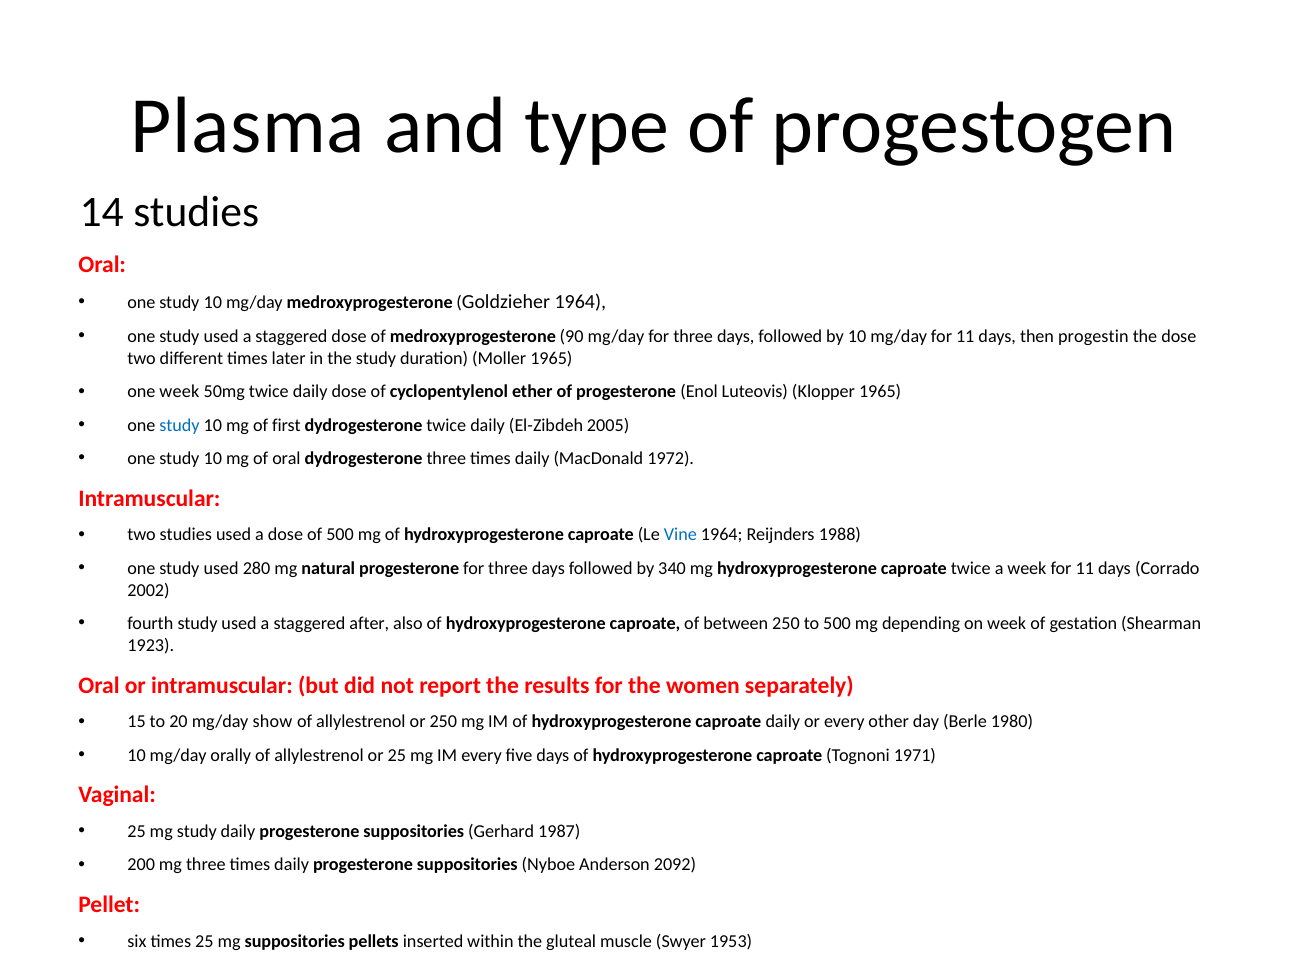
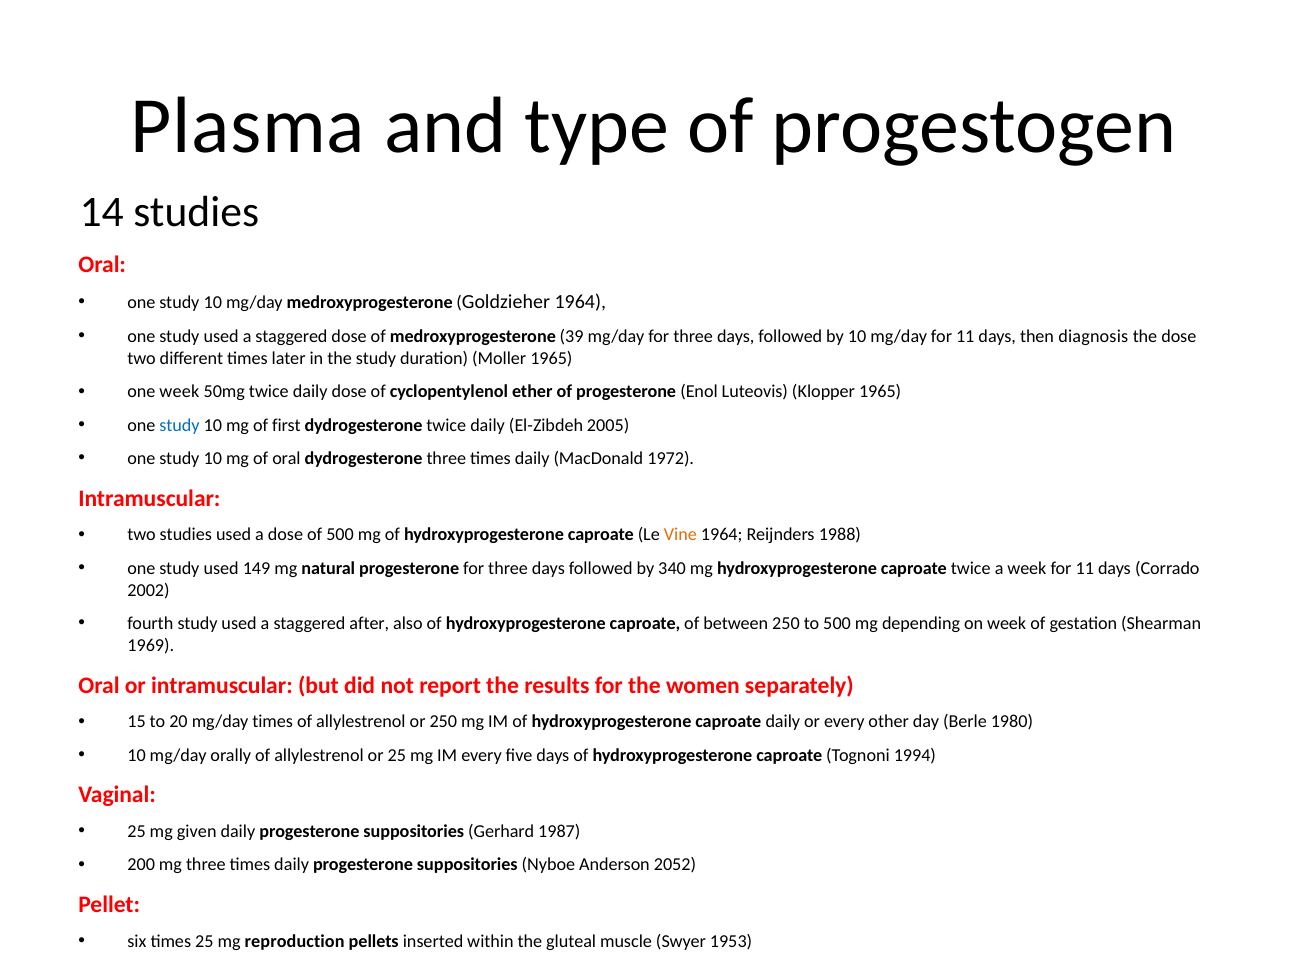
90: 90 -> 39 (572, 337)
progestin: progestin -> diagnosis (1093, 337)
Vine colour: blue -> orange (680, 535)
280: 280 -> 149 (257, 569)
1923: 1923 -> 1969 (151, 646)
mg/day show: show -> times (273, 722)
1971: 1971 -> 1994 (915, 755)
mg study: study -> given (197, 832)
2092: 2092 -> 2052 (675, 865)
mg suppositories: suppositories -> reproduction (295, 941)
